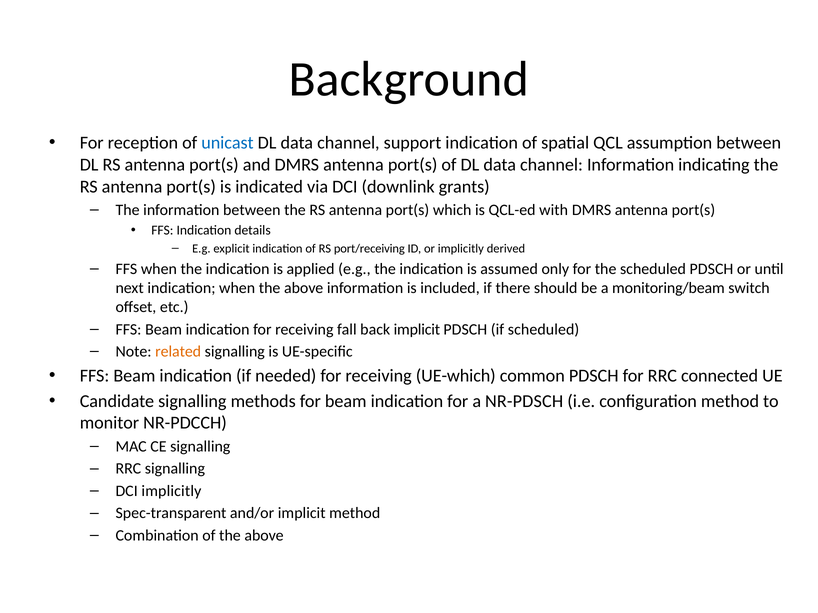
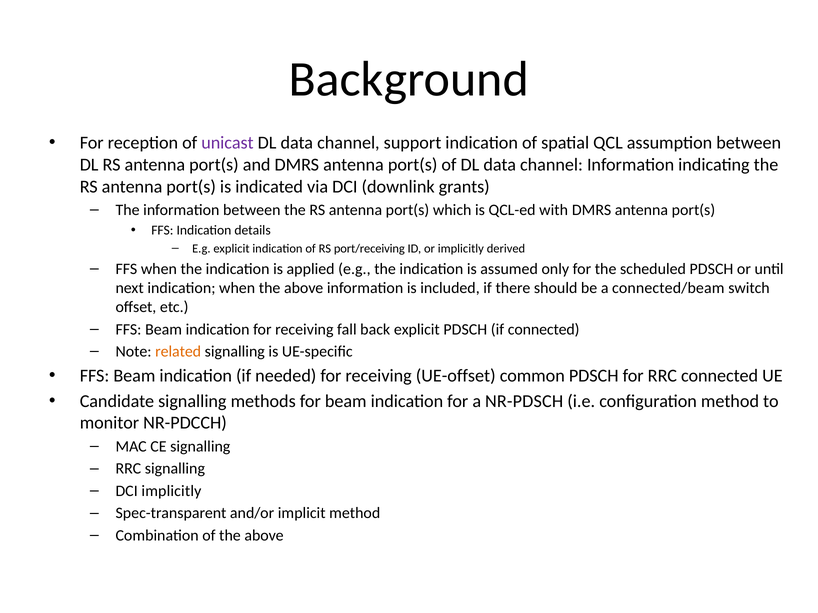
unicast colour: blue -> purple (227, 143)
monitoring/beam: monitoring/beam -> connected/beam (668, 288)
back implicit: implicit -> explicit (417, 330)
if scheduled: scheduled -> connected (544, 330)
UE-which: UE-which -> UE-offset (456, 376)
